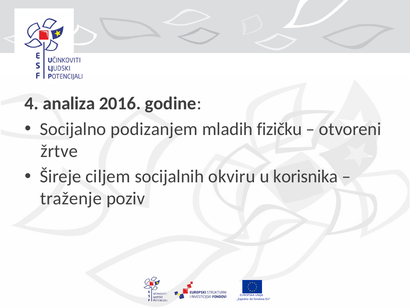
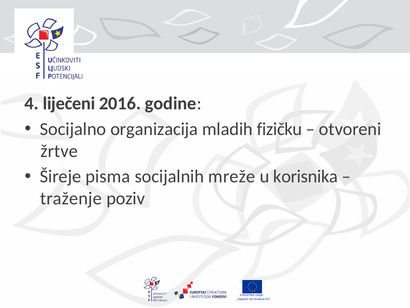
analiza: analiza -> liječeni (69, 103)
podizanjem: podizanjem -> organizacija (154, 129)
ciljem: ciljem -> pisma (108, 176)
okviru: okviru -> mreže (232, 176)
